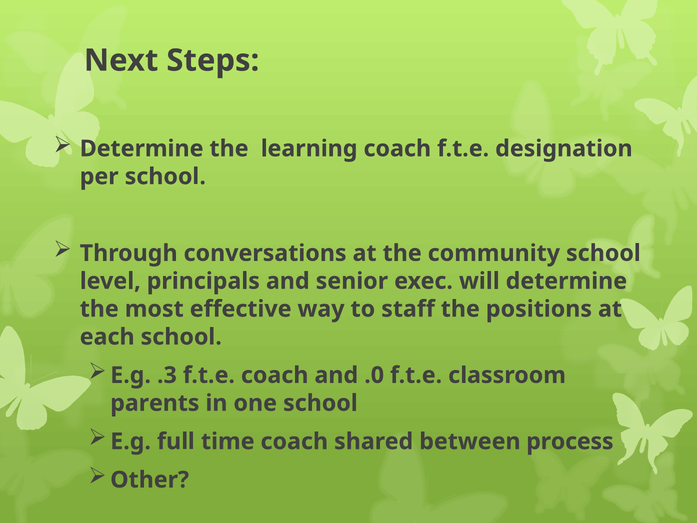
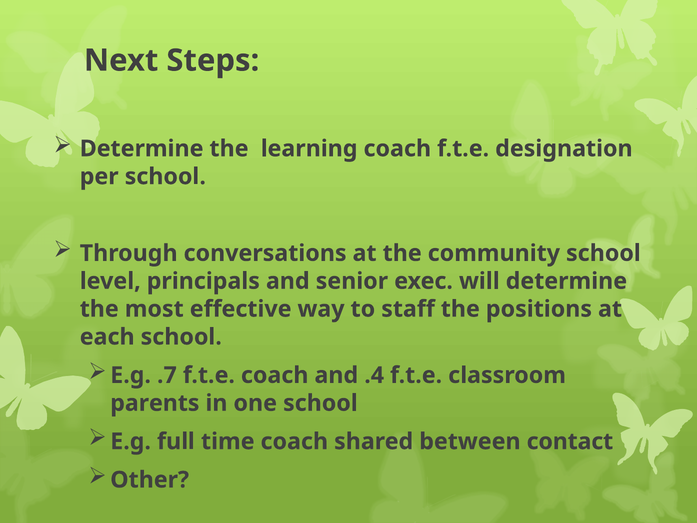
.3: .3 -> .7 (167, 375)
.0: .0 -> .4 (374, 375)
process: process -> contact (570, 441)
